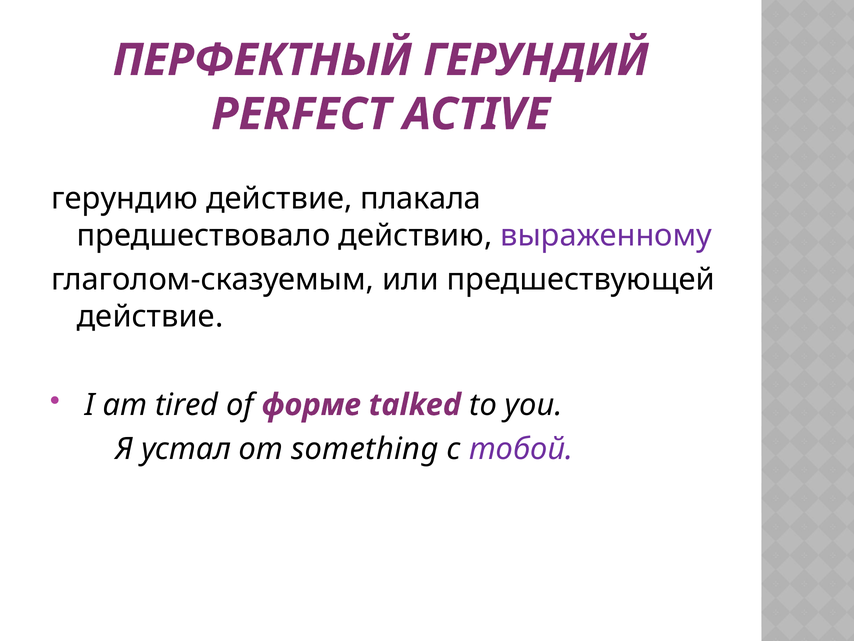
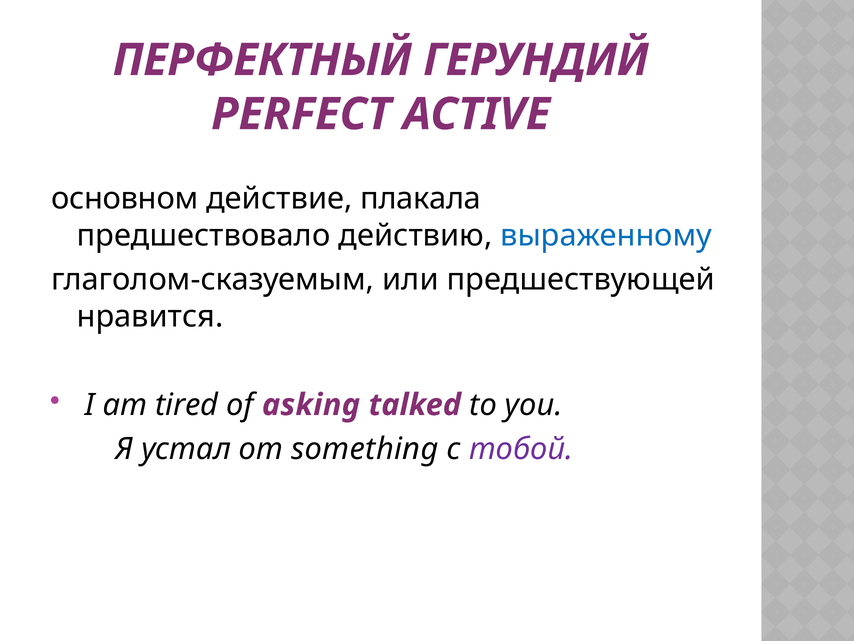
герундию: герундию -> основном (125, 198)
выраженному colour: purple -> blue (606, 235)
действие: действие -> нравится (150, 316)
форме: форме -> asking (311, 405)
